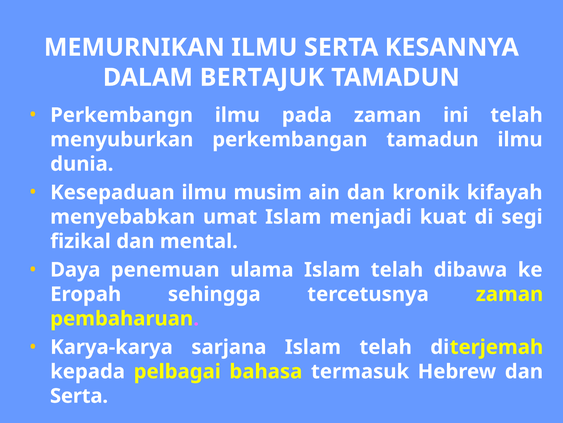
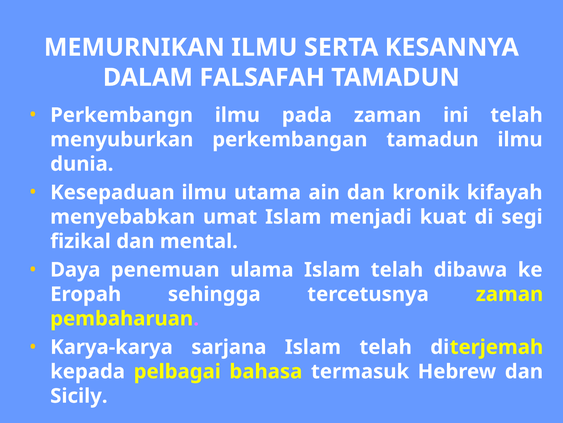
BERTAJUK: BERTAJUK -> FALSAFAH (262, 77)
musim: musim -> utama (267, 192)
Serta: Serta -> Sicily (79, 395)
